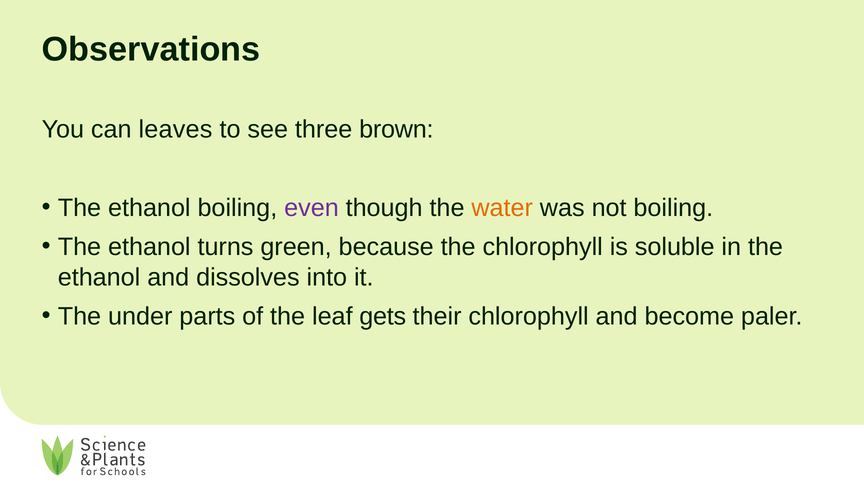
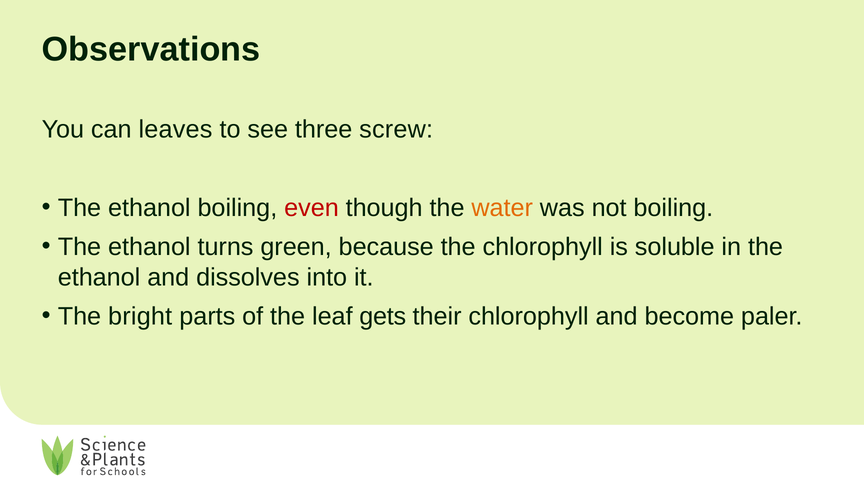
brown: brown -> screw (396, 129)
even colour: purple -> red (311, 208)
under: under -> bright (140, 316)
